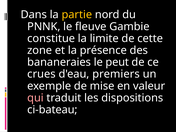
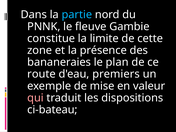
partie colour: yellow -> light blue (77, 15)
peut: peut -> plan (117, 62)
crues: crues -> route (41, 74)
